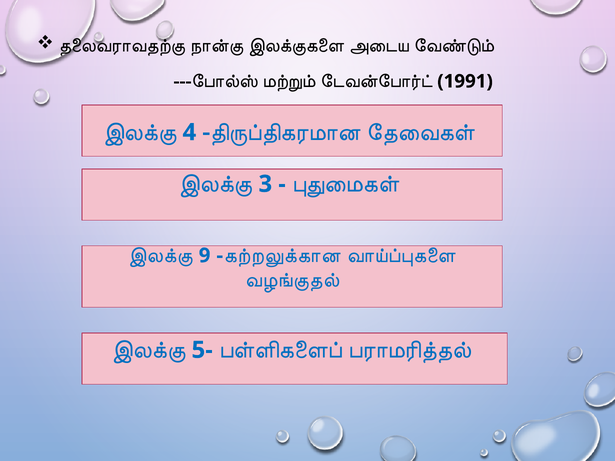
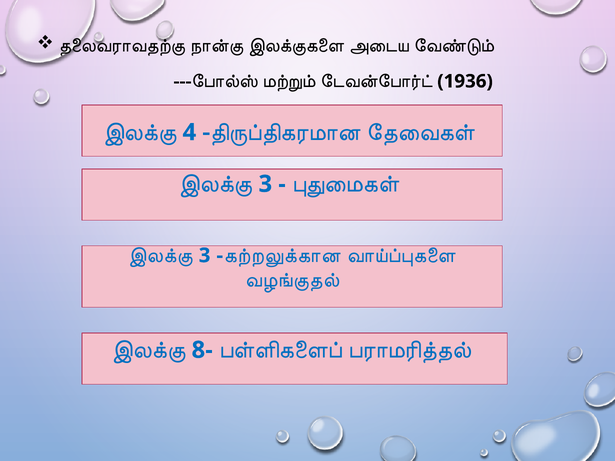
1991: 1991 -> 1936 (465, 81)
9: 9 -> 3 (205, 256)
5-: 5- -> 8- (202, 350)
